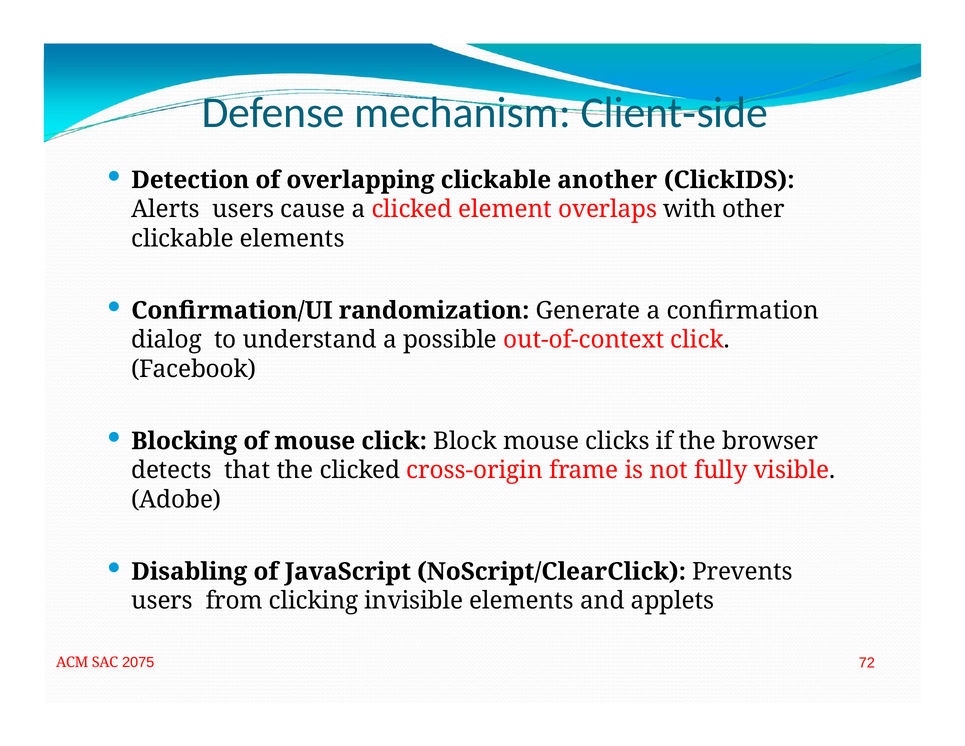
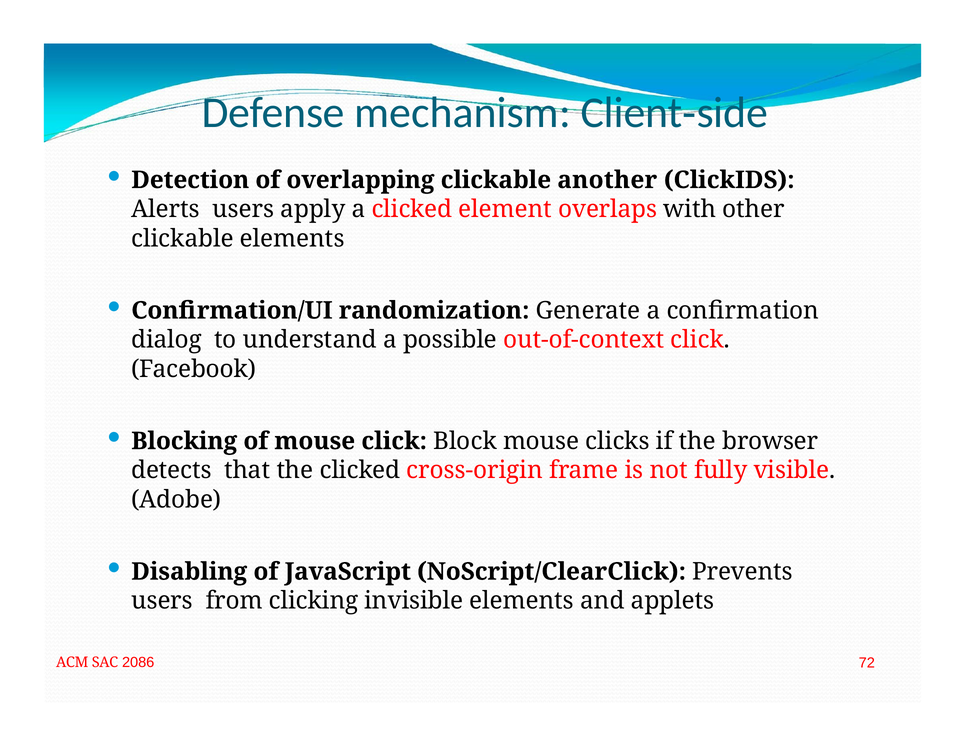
cause: cause -> apply (313, 209)
2075: 2075 -> 2086 (138, 662)
